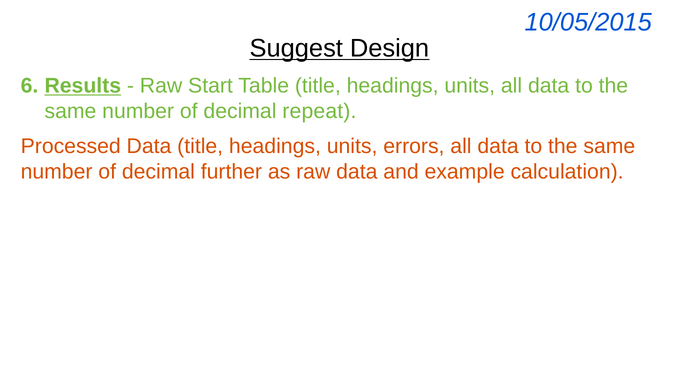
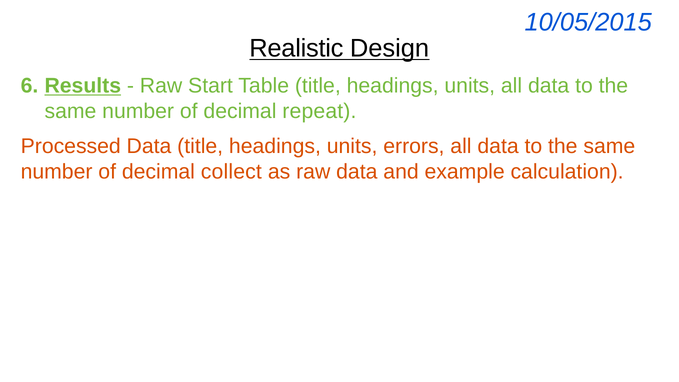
Suggest: Suggest -> Realistic (296, 48)
further: further -> collect (231, 172)
